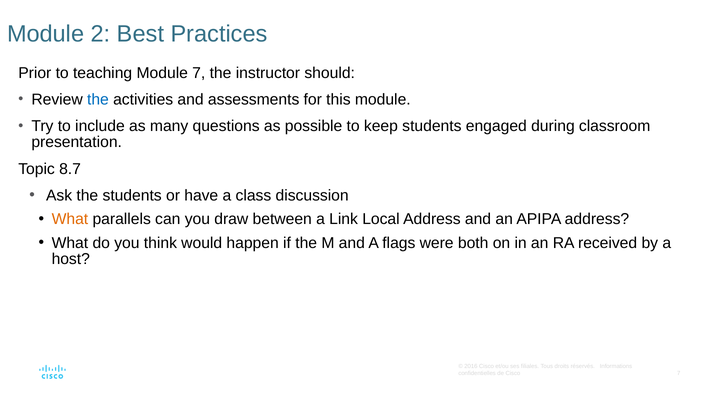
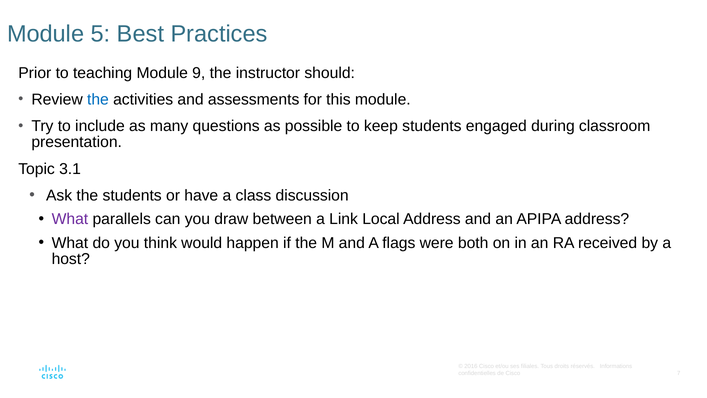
2: 2 -> 5 (101, 34)
Module 7: 7 -> 9 (199, 73)
8.7: 8.7 -> 3.1 (70, 169)
What colour: orange -> purple (70, 219)
